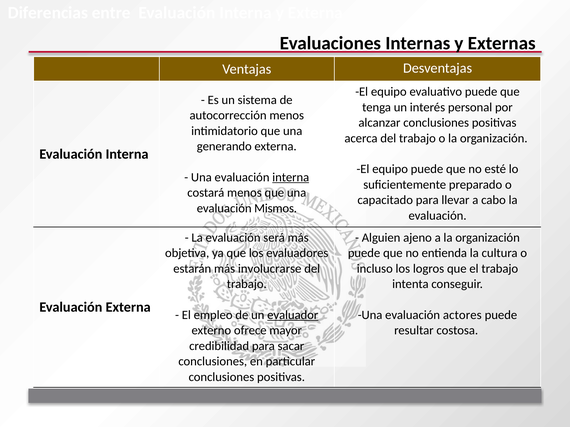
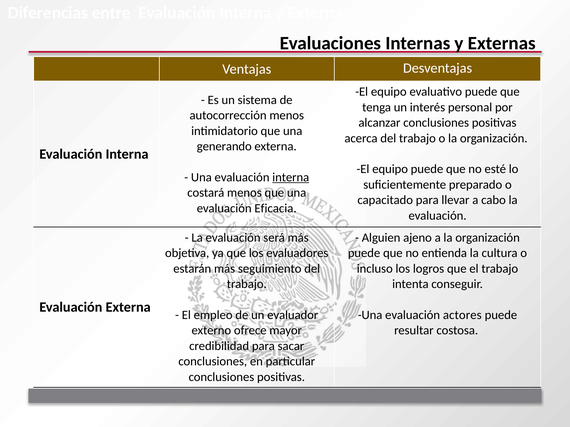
Mismos: Mismos -> Eficacia (276, 209)
involucrarse: involucrarse -> seguimiento (270, 269)
evaluador underline: present -> none (293, 315)
